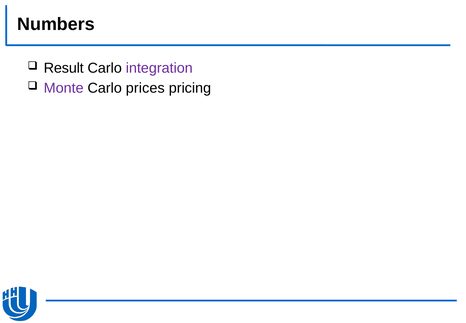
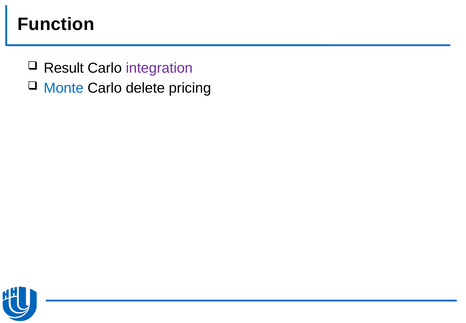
Numbers: Numbers -> Function (56, 24)
Monte colour: purple -> blue (64, 88)
prices: prices -> delete (145, 88)
